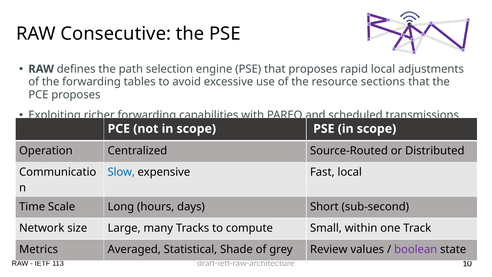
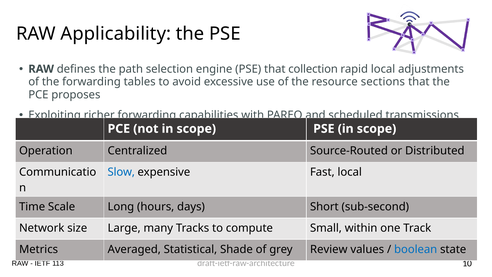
Consecutive: Consecutive -> Applicability (116, 34)
that proposes: proposes -> collection (313, 69)
boolean colour: purple -> blue (416, 249)
